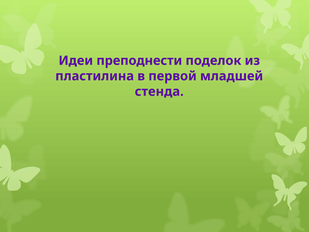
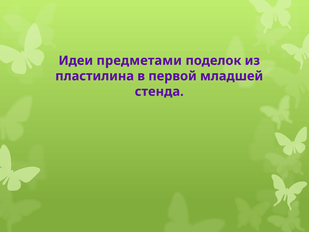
преподнести: преподнести -> предметами (139, 61)
